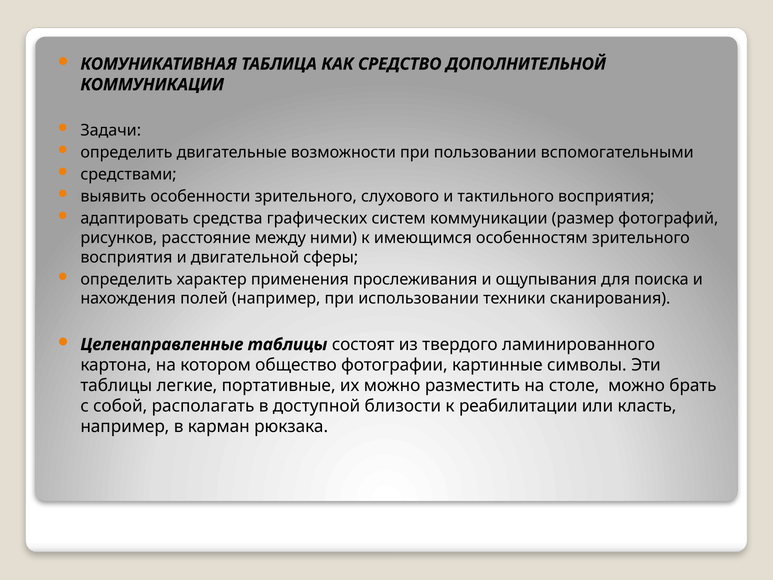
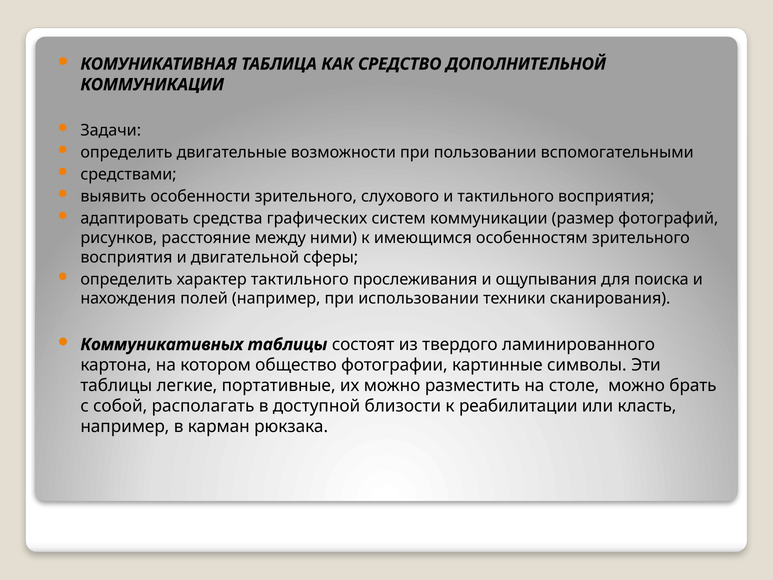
характер применения: применения -> тактильного (300, 279)
Целенаправленные: Целенаправленные -> Коммуникативных (162, 344)
